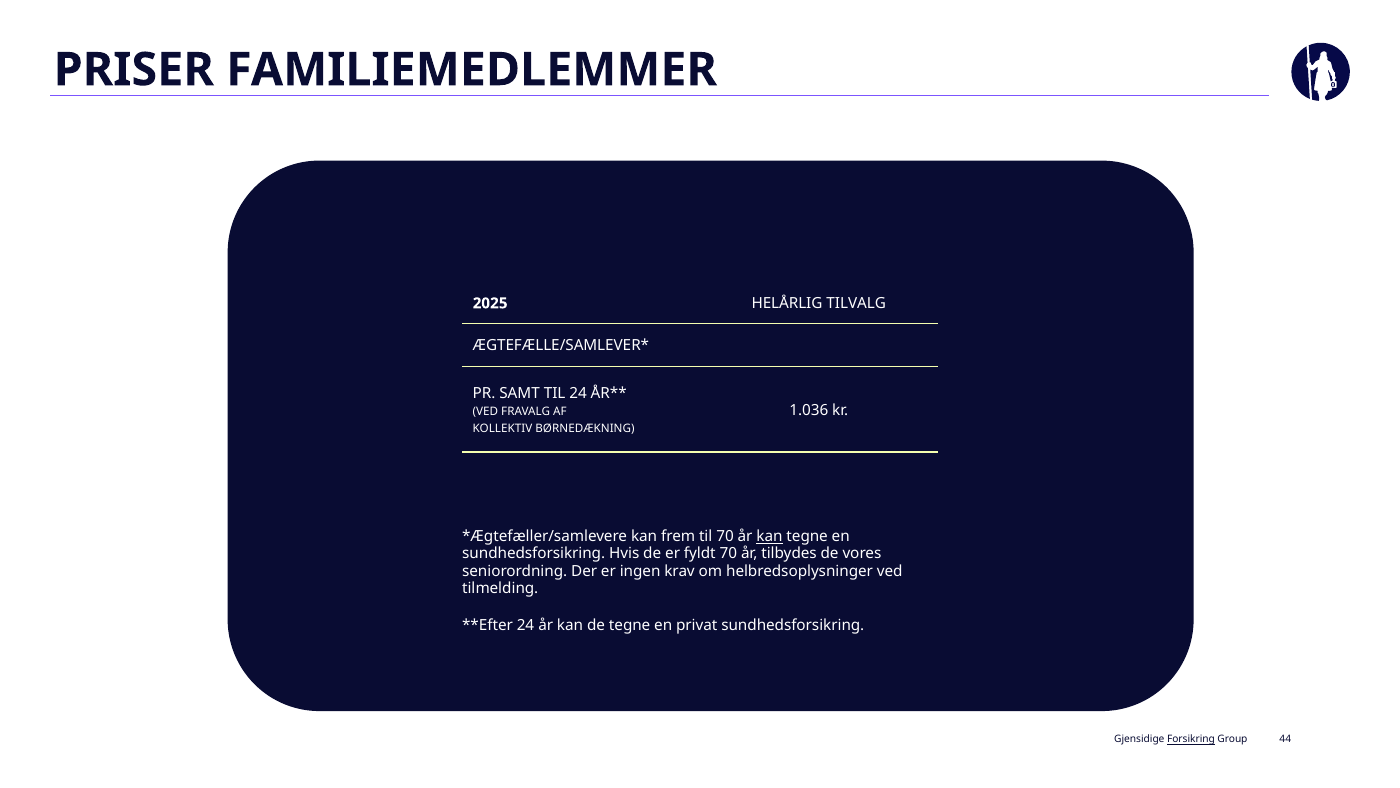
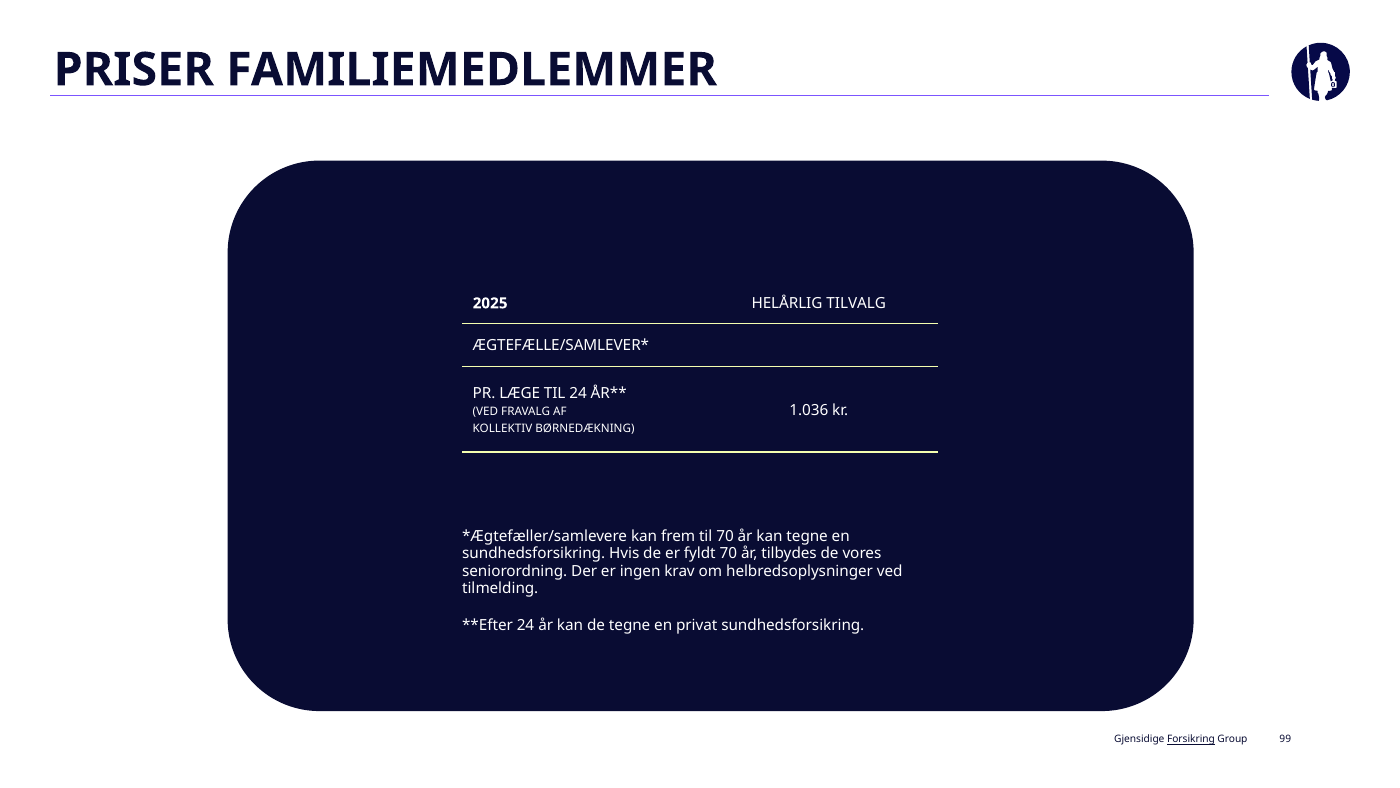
SAMT: SAMT -> LÆGE (520, 394)
kan underline: present -> none (769, 536)
44: 44 -> 99 (1285, 739)
